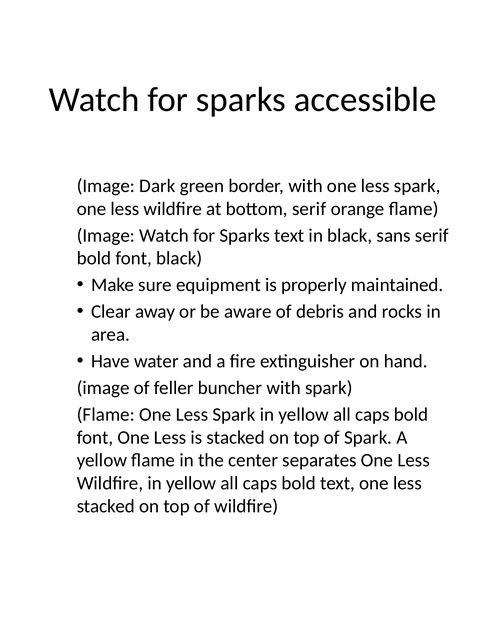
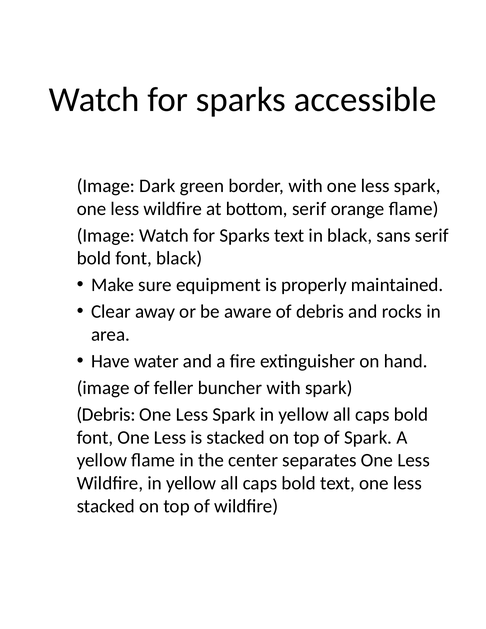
Flame: Flame -> Debris (106, 415)
